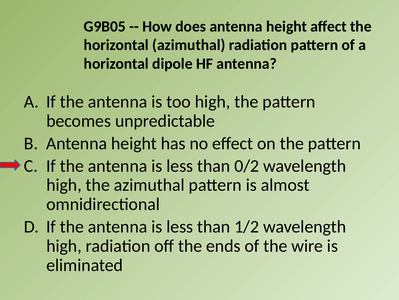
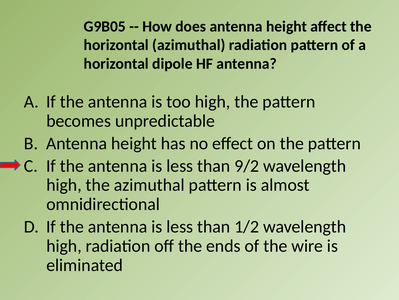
0/2: 0/2 -> 9/2 (247, 165)
